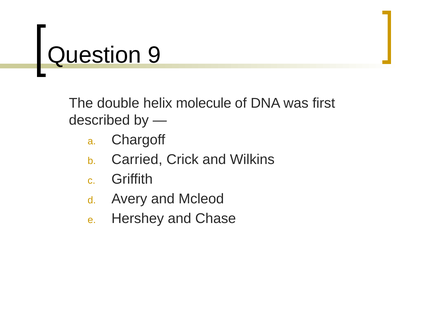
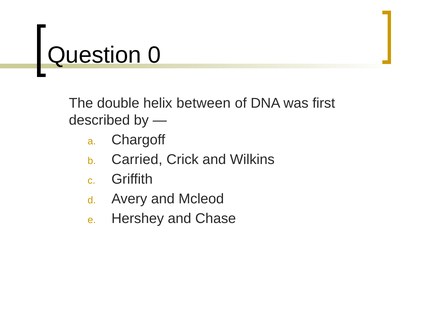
9: 9 -> 0 (154, 55)
molecule: molecule -> between (204, 103)
